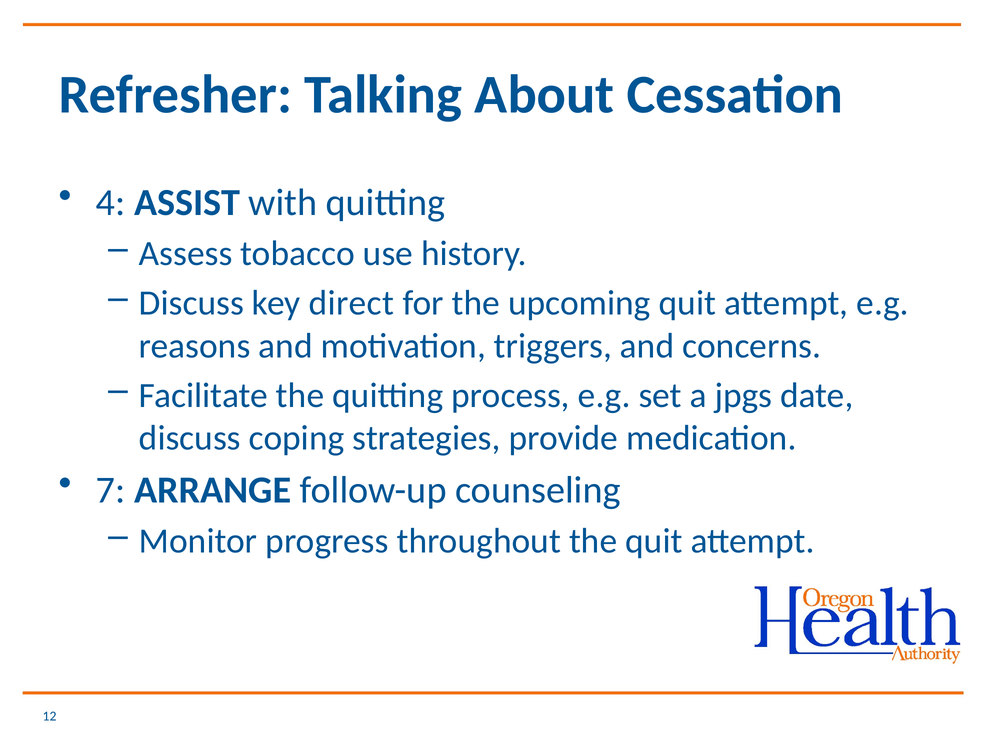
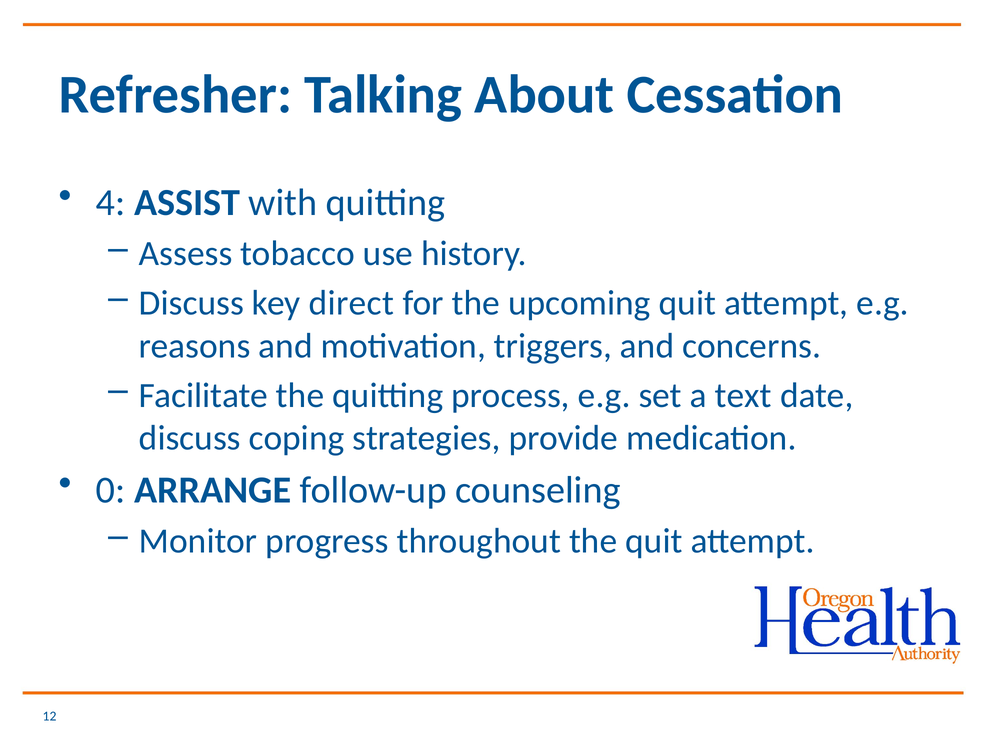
jpgs: jpgs -> text (743, 396)
7: 7 -> 0 (111, 490)
